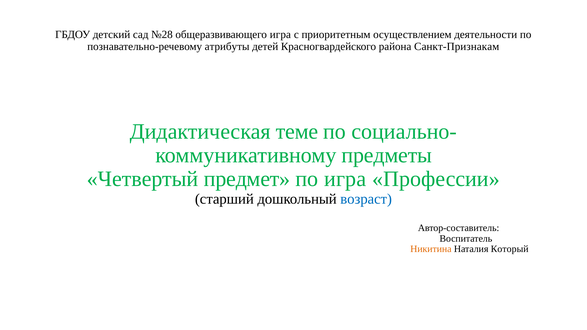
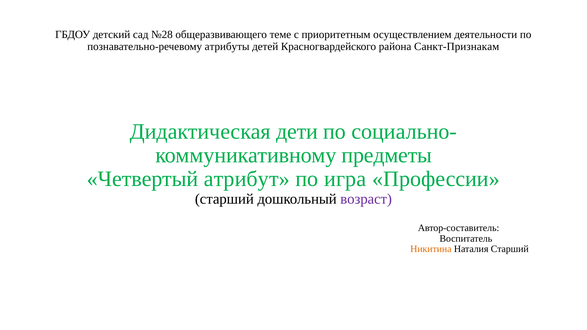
общеразвивающего игра: игра -> теме (280, 35)
теме: теме -> дети (297, 132)
предмет: предмет -> атрибут (247, 179)
возраст colour: blue -> purple (366, 199)
Наталия Который: Который -> Старший (510, 249)
